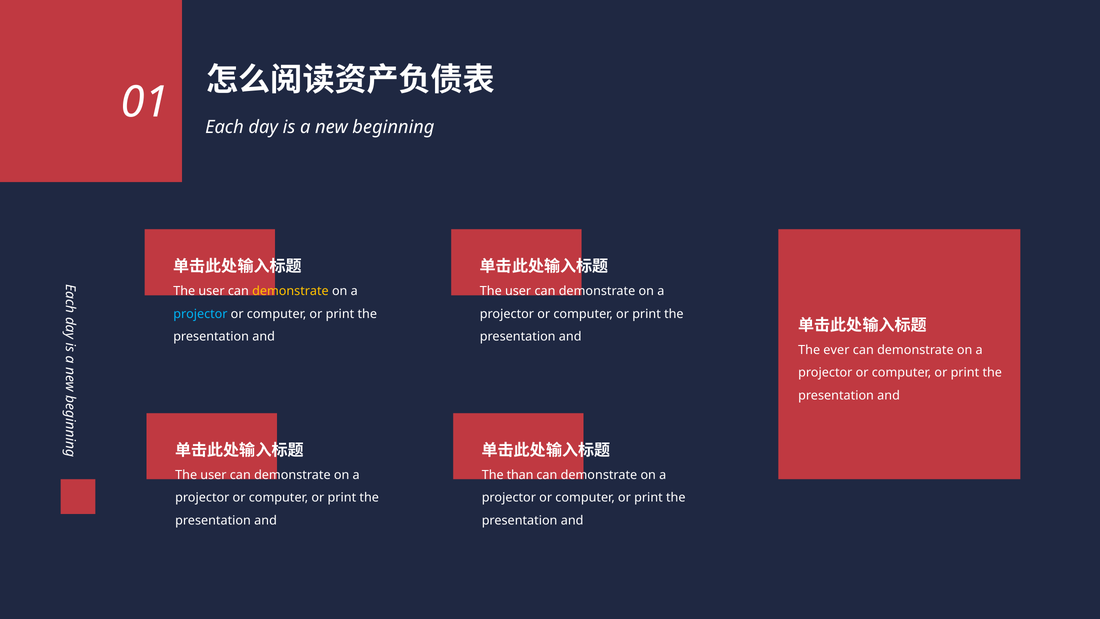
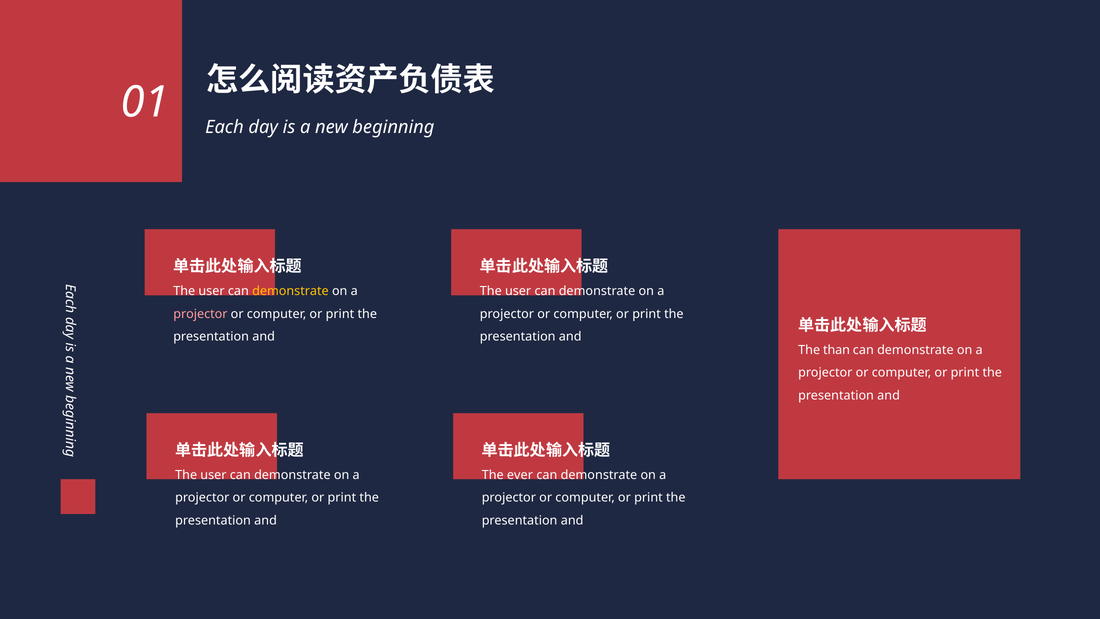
projector colour: light blue -> pink (200, 314)
ever: ever -> than (837, 350)
than: than -> ever (520, 475)
